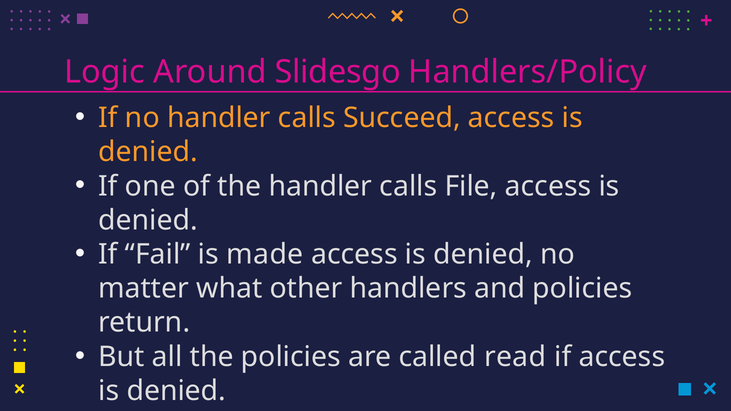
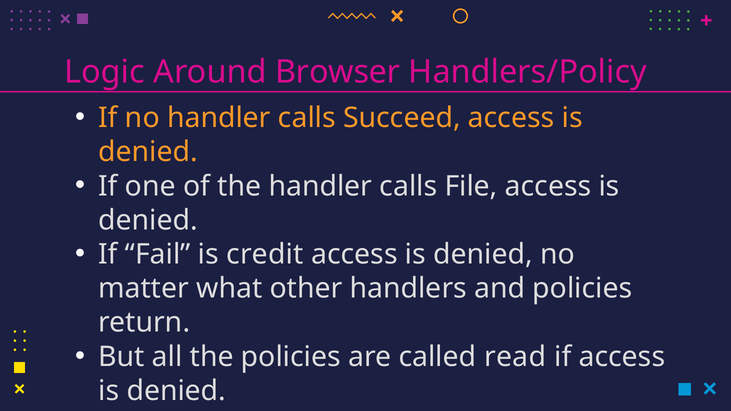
Slidesgo: Slidesgo -> Browser (338, 72)
made: made -> credit (265, 254)
